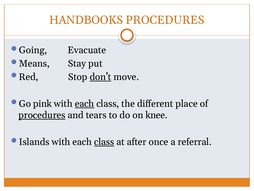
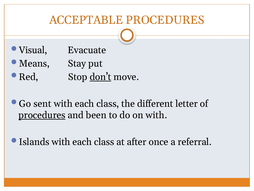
HANDBOOKS: HANDBOOKS -> ACCEPTABLE (86, 20)
Going: Going -> Visual (33, 50)
pink: pink -> sent (42, 103)
each underline: present -> none (84, 103)
place: place -> letter (187, 103)
tears: tears -> been (96, 115)
on knee: knee -> with (156, 115)
class underline: present -> none (104, 142)
